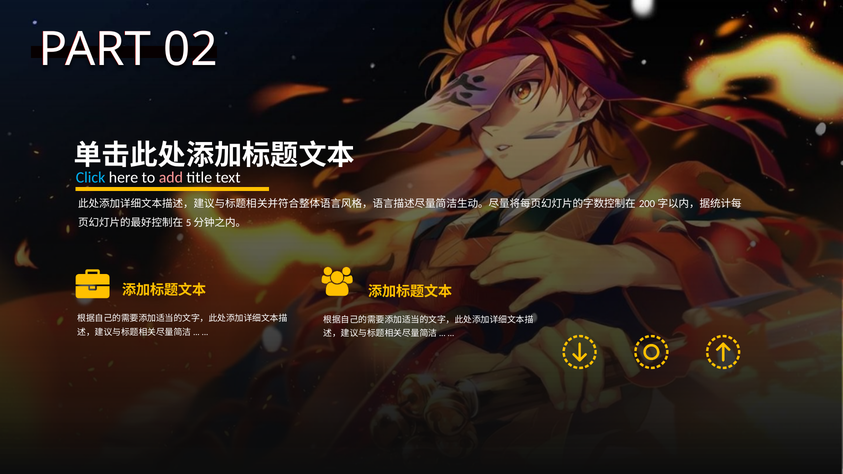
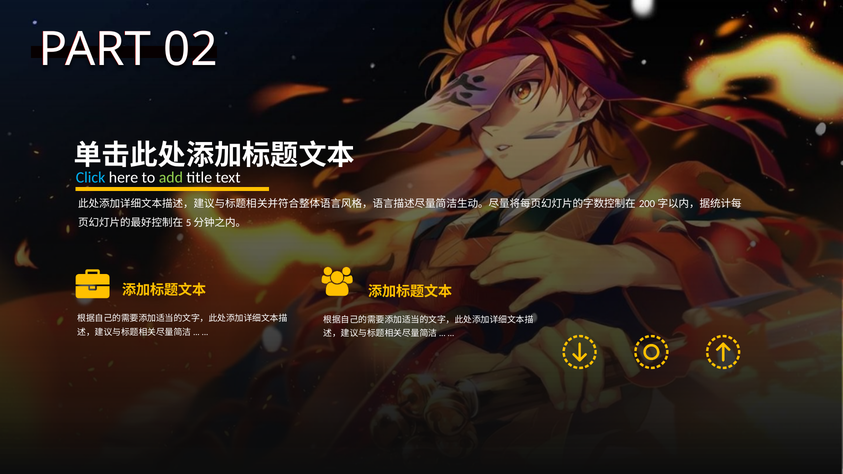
add colour: pink -> light green (171, 178)
